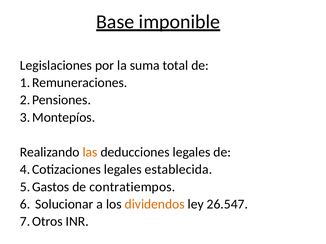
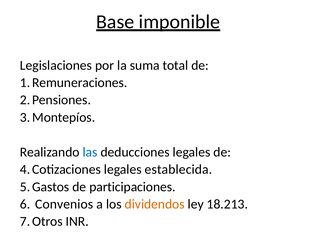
las colour: orange -> blue (90, 152)
contratiempos: contratiempos -> participaciones (132, 187)
Solucionar: Solucionar -> Convenios (64, 205)
26.547: 26.547 -> 18.213 (227, 205)
